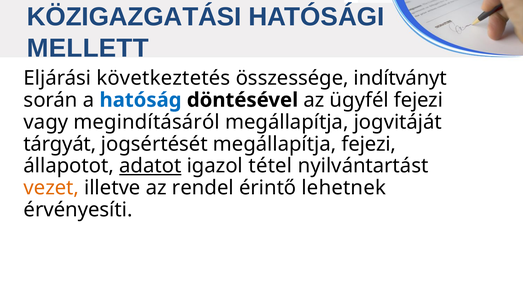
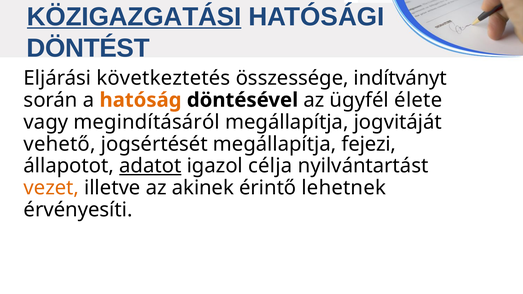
KÖZIGAZGATÁSI underline: none -> present (134, 17)
MELLETT: MELLETT -> DÖNTÉST (88, 48)
hatóság colour: blue -> orange (141, 100)
ügyfél fejezi: fejezi -> élete (418, 100)
tárgyát: tárgyát -> vehető (60, 144)
tétel: tétel -> célja (270, 166)
rendel: rendel -> akinek (203, 188)
